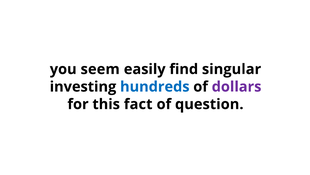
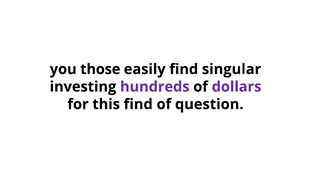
seem: seem -> those (100, 69)
hundreds colour: blue -> purple (155, 86)
this fact: fact -> find (138, 104)
